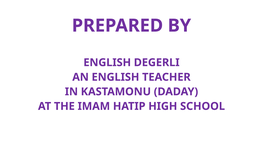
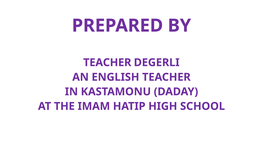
ENGLISH: ENGLISH -> TEACHER (107, 62)
